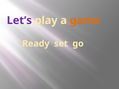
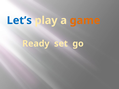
Let’s colour: purple -> blue (19, 20)
